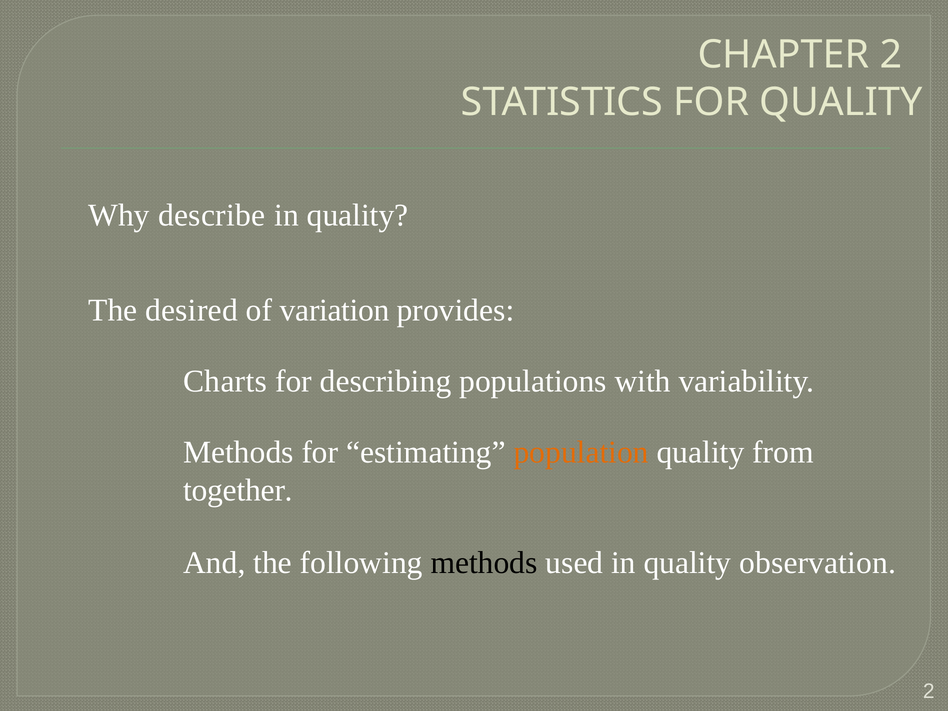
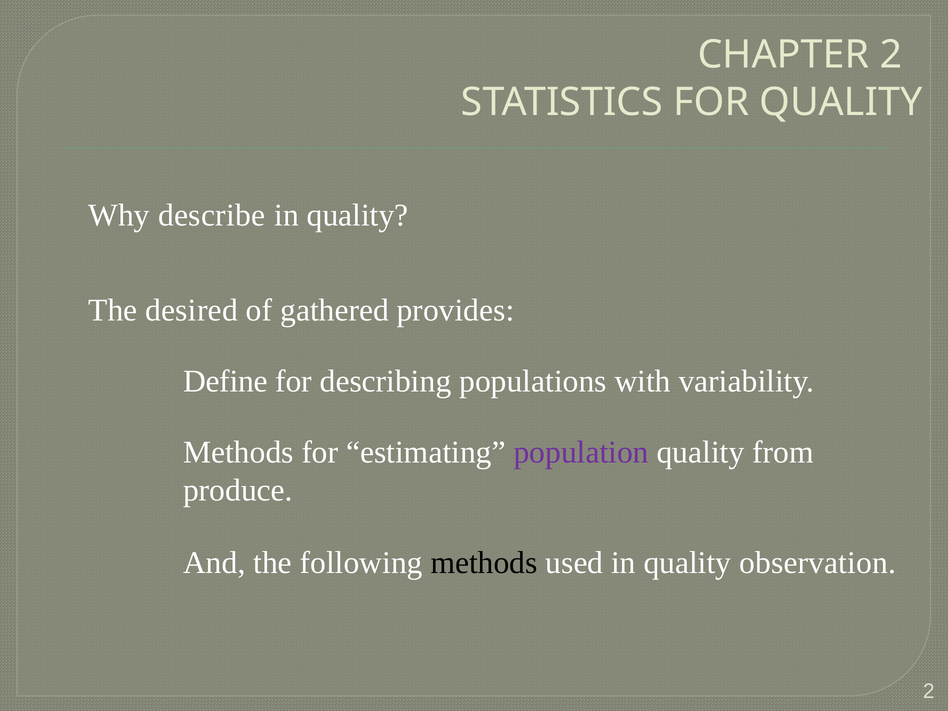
variation: variation -> gathered (335, 310)
Charts: Charts -> Define (225, 381)
population colour: orange -> purple (581, 452)
together: together -> produce (238, 490)
